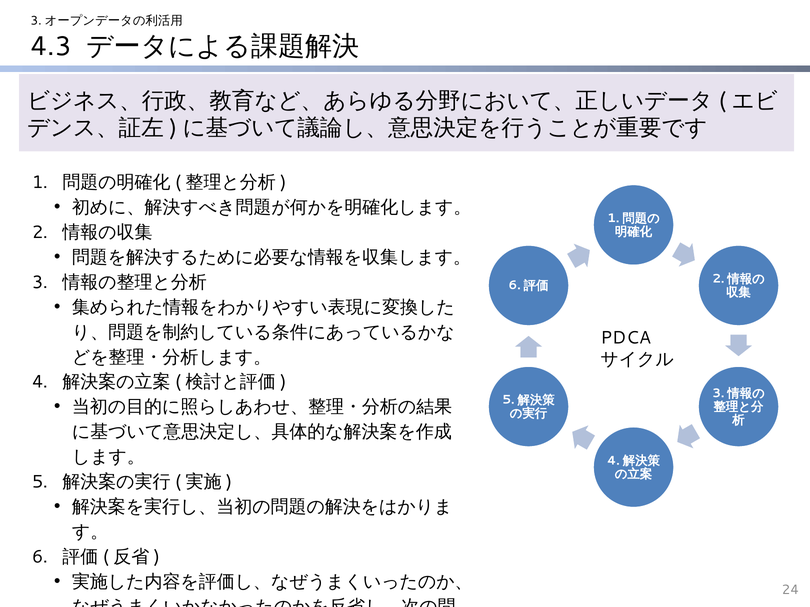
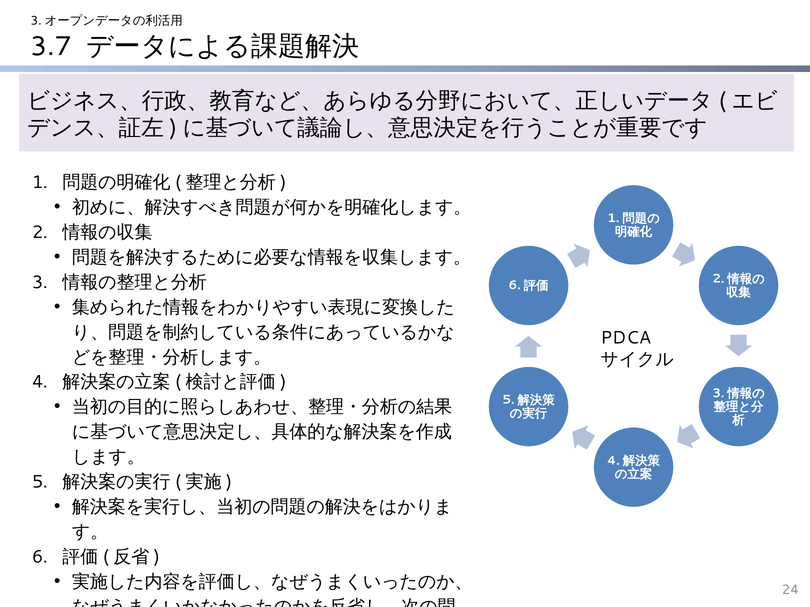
4.3: 4.3 -> 3.7 (51, 46)
